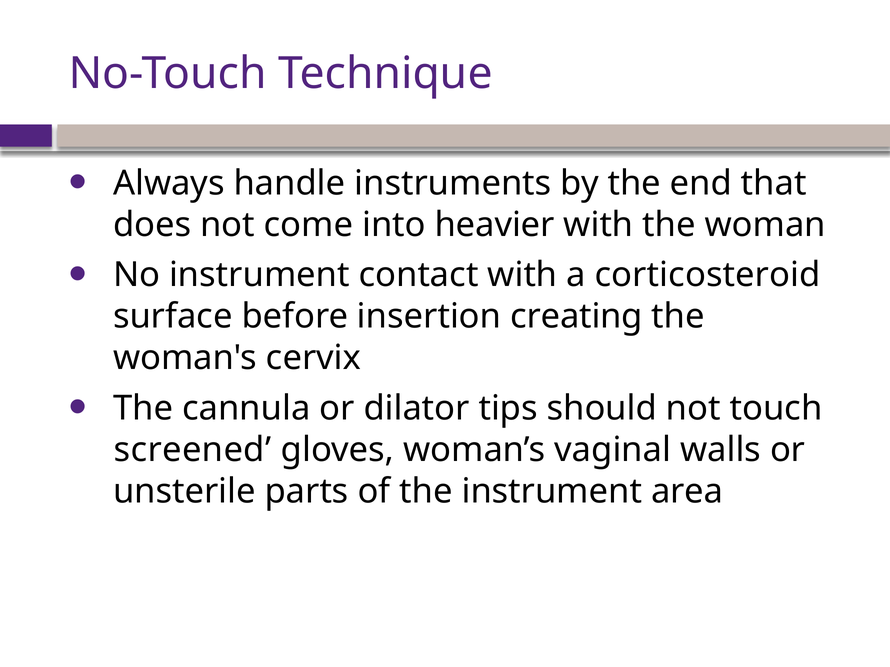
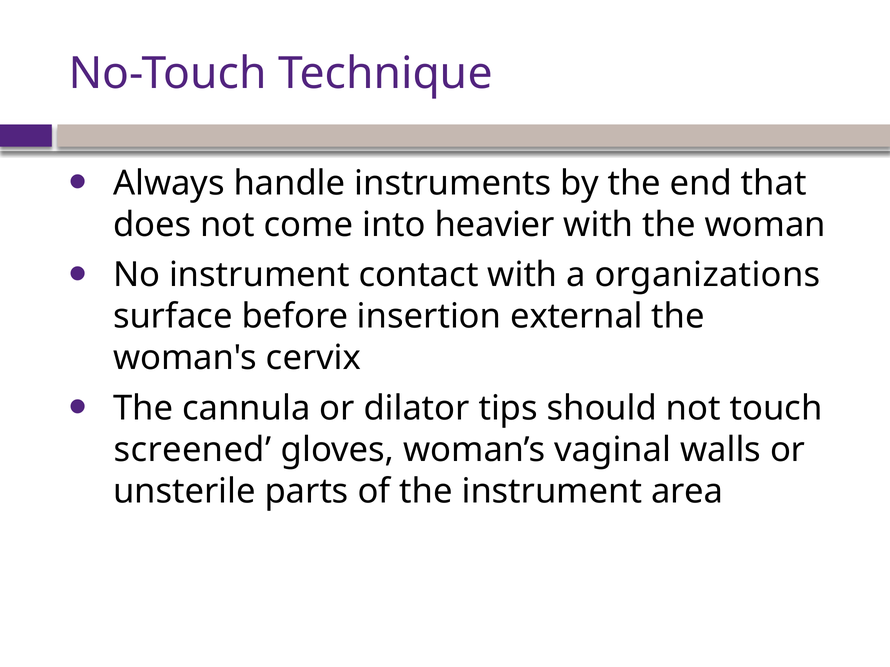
corticosteroid: corticosteroid -> organizations (707, 275)
creating: creating -> external (576, 317)
